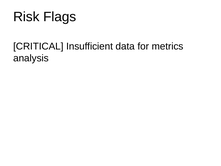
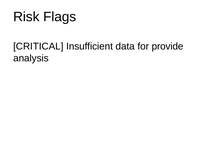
metrics: metrics -> provide (168, 46)
